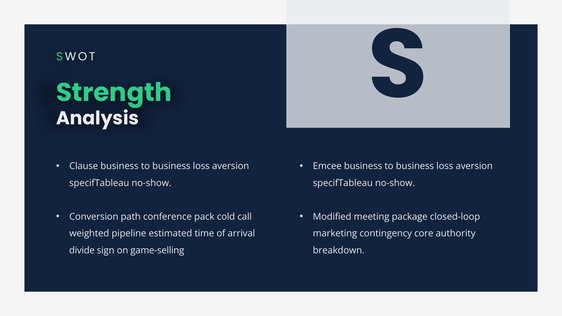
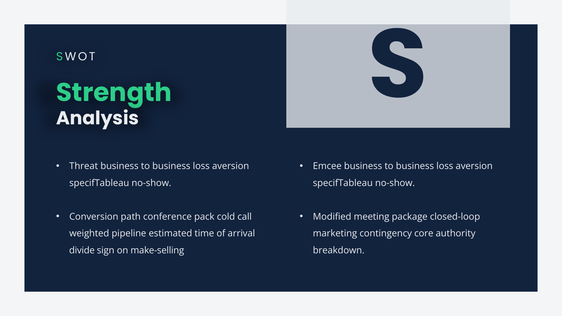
Clause: Clause -> Threat (84, 166)
game-selling: game-selling -> make-selling (157, 250)
